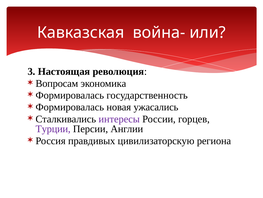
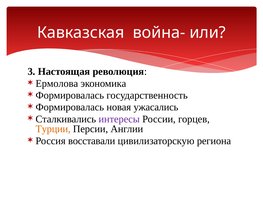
Вопросам: Вопросам -> Ермолова (57, 83)
Турции colour: purple -> orange (53, 128)
правдивых: правдивых -> восставали (92, 140)
